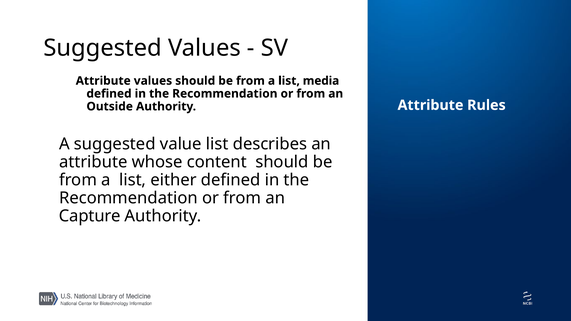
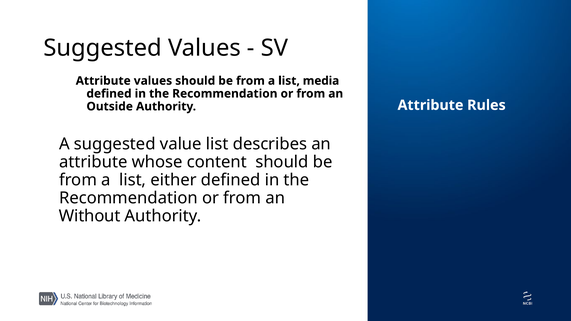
Capture: Capture -> Without (90, 216)
